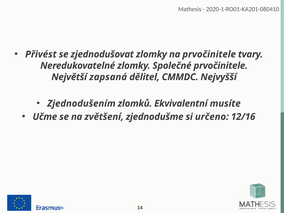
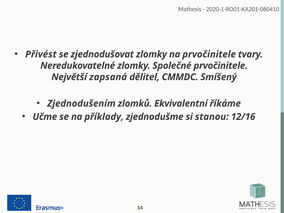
Nejvyšší: Nejvyšší -> Smíšený (219, 77)
musíte: musíte -> říkáme (225, 104)
zvětšení: zvětšení -> příklady (104, 117)
určeno: určeno -> stanou (212, 117)
